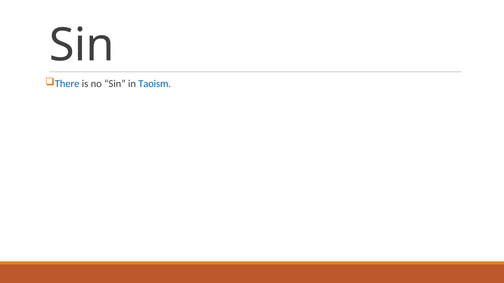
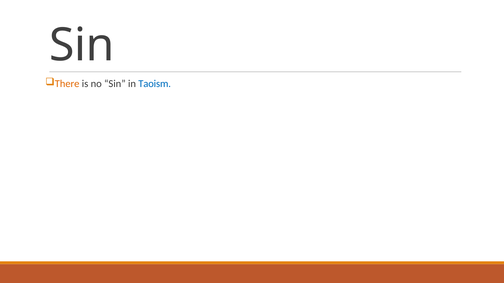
There colour: blue -> orange (67, 84)
